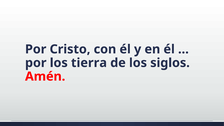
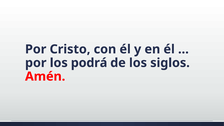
tierra: tierra -> podrá (89, 63)
